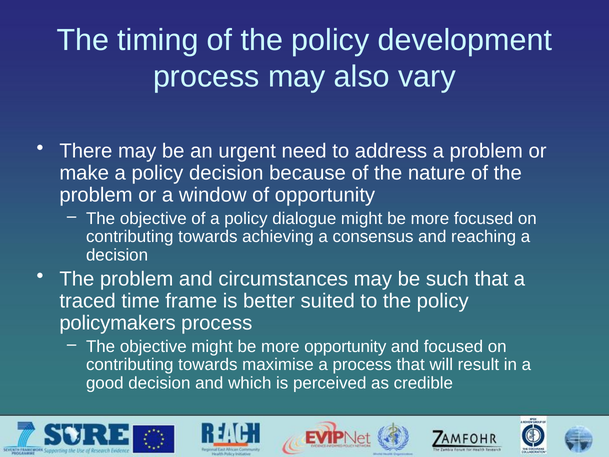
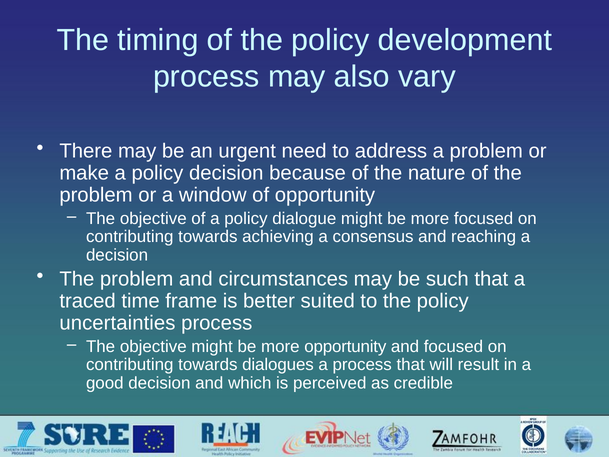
policymakers: policymakers -> uncertainties (117, 323)
maximise: maximise -> dialogues (278, 365)
